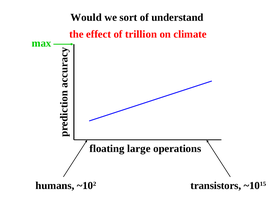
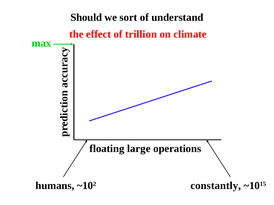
Would: Would -> Should (86, 17)
transistors: transistors -> constantly (216, 186)
